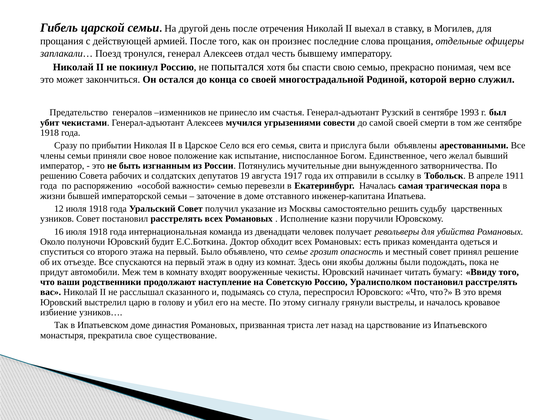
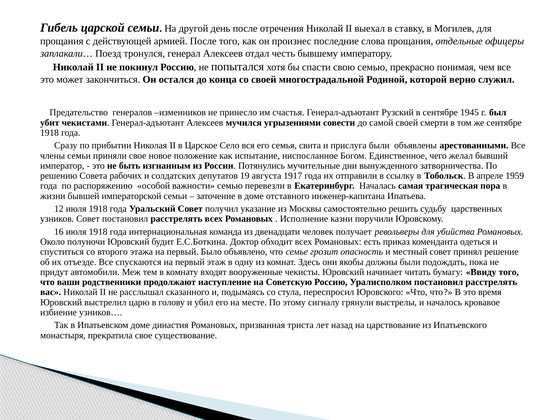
1993: 1993 -> 1945 (470, 113)
1911: 1911 -> 1959 (515, 176)
